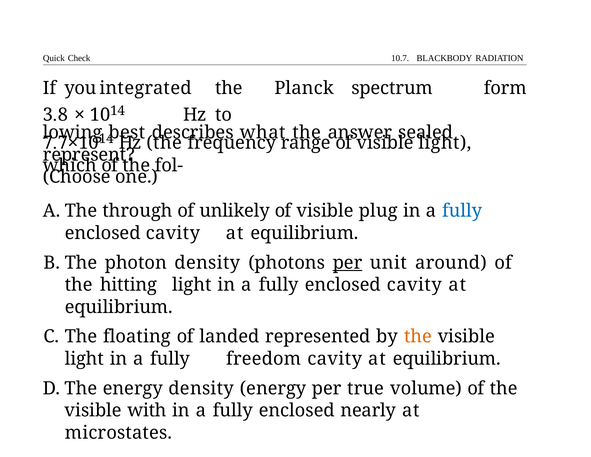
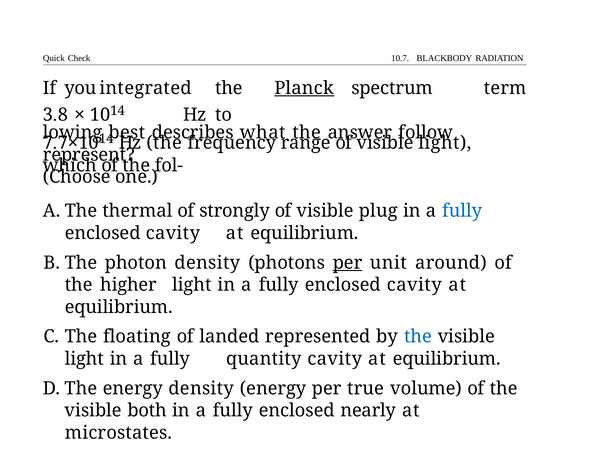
Planck underline: none -> present (304, 88)
form: form -> term (505, 88)
sealed: sealed -> follow (426, 132)
through: through -> thermal (137, 211)
unlikely: unlikely -> strongly (235, 211)
hitting: hitting -> higher (129, 285)
the colour: orange -> blue (418, 336)
freedom: freedom -> quantity (264, 358)
with: with -> both (147, 410)
